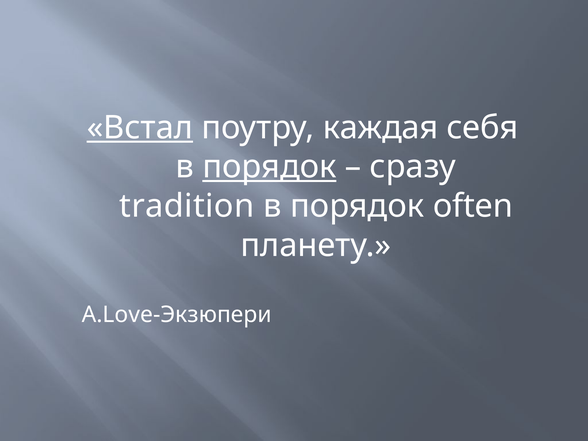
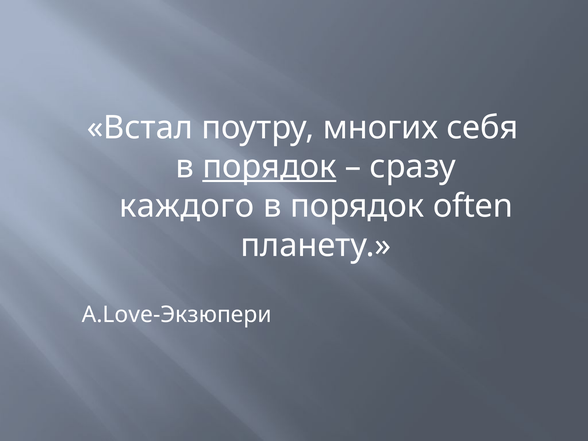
Встал underline: present -> none (140, 128)
каждая: каждая -> многих (380, 128)
tradition: tradition -> каждого (187, 206)
